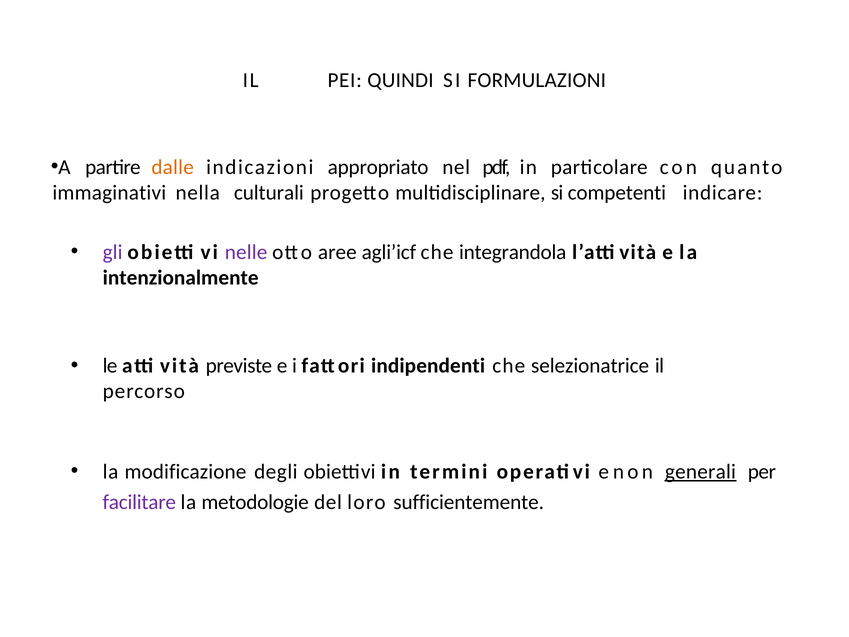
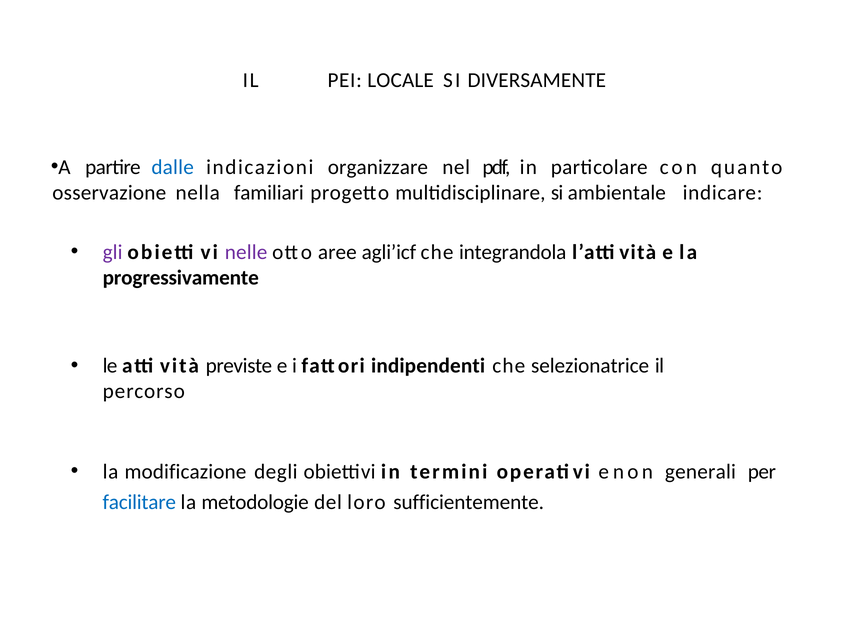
QUINDI: QUINDI -> LOCALE (401, 80)
FORMULAZIONI: FORMULAZIONI -> DIVERSAMENTE (537, 80)
dalle colour: orange -> blue (173, 167)
appropriato: appropriato -> organizzare (378, 167)
immaginativi: immaginativi -> osservazione (109, 193)
culturali: culturali -> familiari (269, 193)
competenti: competenti -> ambientale (617, 193)
intenzionalmente: intenzionalmente -> progressivamente (181, 277)
generali underline: present -> none (700, 471)
facilitare colour: purple -> blue (139, 502)
